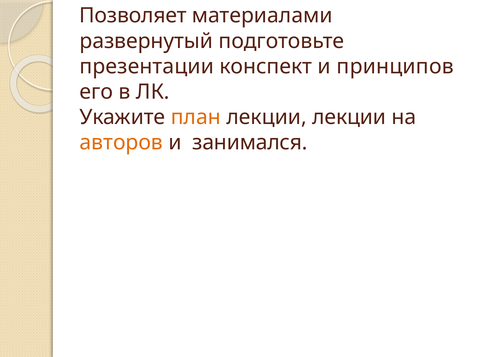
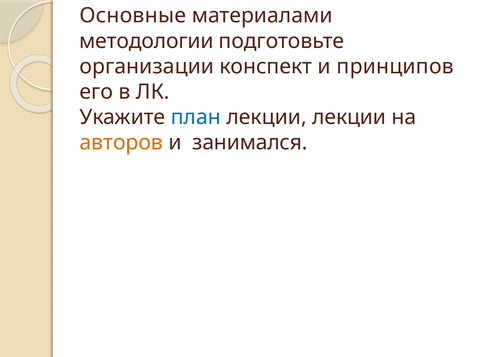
Позволяет: Позволяет -> Основные (133, 16)
развернутый: развернутый -> методологии (146, 41)
презентации: презентации -> организации (147, 67)
план colour: orange -> blue (196, 117)
